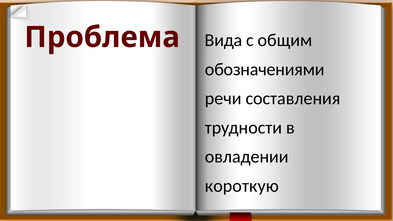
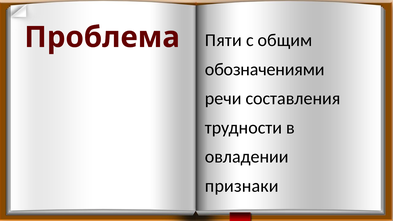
Вида: Вида -> Пяти (223, 40)
короткую: короткую -> признаки (242, 186)
